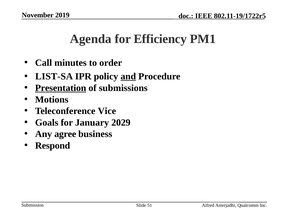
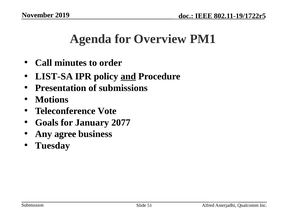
Efficiency: Efficiency -> Overview (160, 39)
Presentation underline: present -> none (61, 88)
Vice: Vice -> Vote (107, 111)
2029: 2029 -> 2077 (121, 123)
Respond: Respond -> Tuesday (52, 146)
